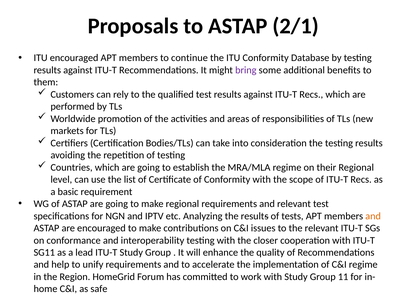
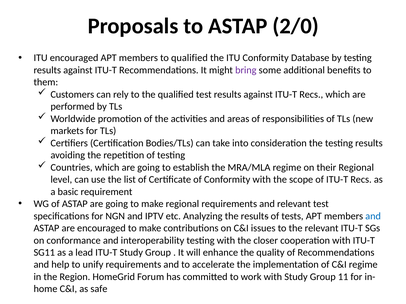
2/1: 2/1 -> 2/0 (296, 26)
to continue: continue -> qualified (189, 58)
and colour: orange -> blue (373, 216)
